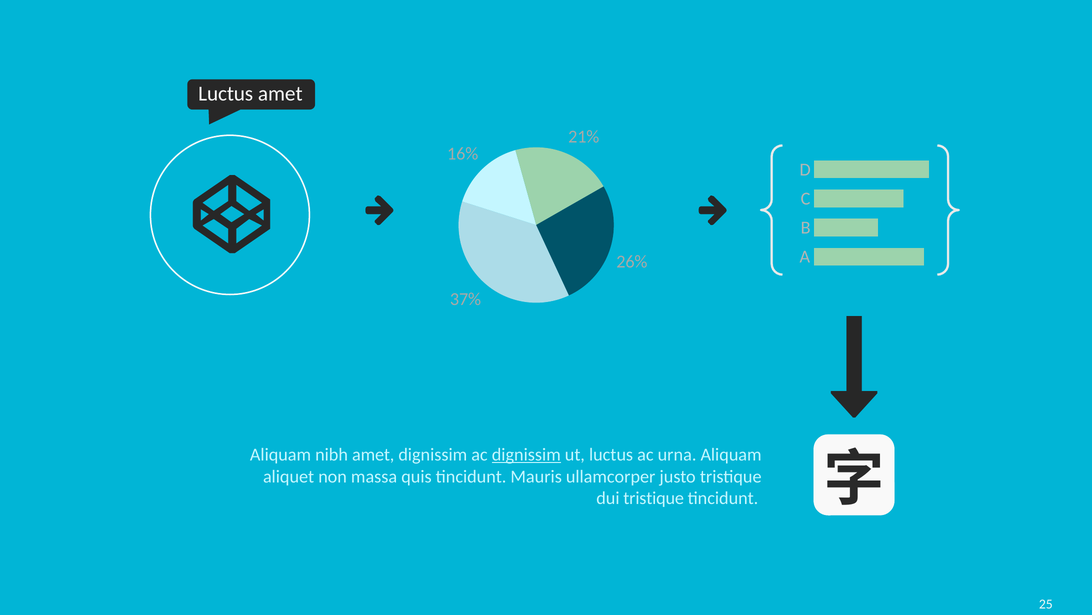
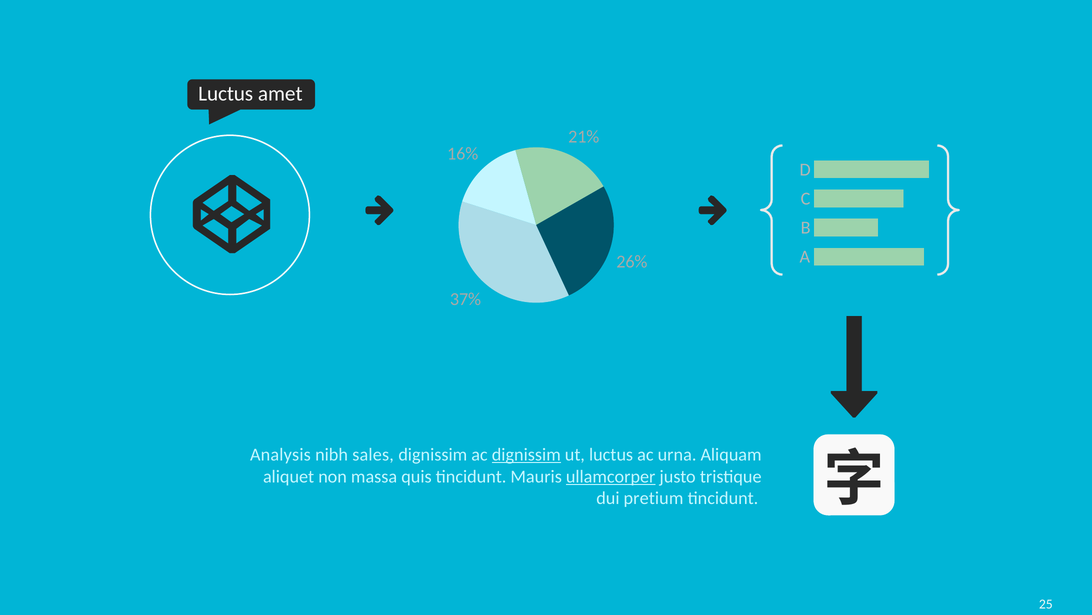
Aliquam: Aliquam -> Analysis (280, 454)
nibh amet: amet -> sales (373, 454)
ullamcorper underline: none -> present (611, 476)
dui tristique: tristique -> pretium (654, 498)
